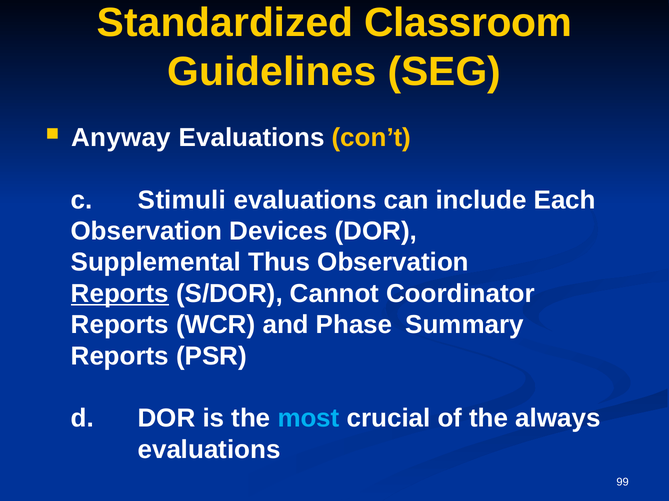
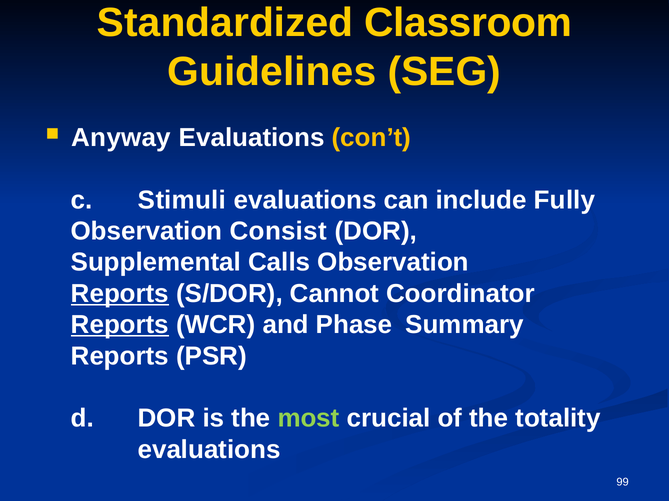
Each: Each -> Fully (565, 200)
Devices: Devices -> Consist (278, 232)
Thus: Thus -> Calls (279, 263)
Reports underline: none -> present (120, 325)
most colour: light blue -> light green (309, 419)
always: always -> totality (558, 419)
